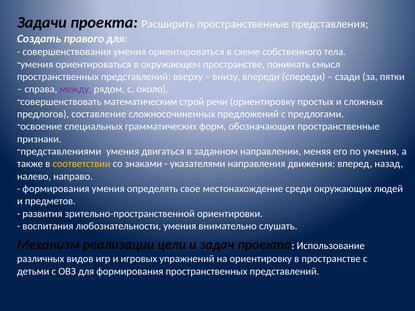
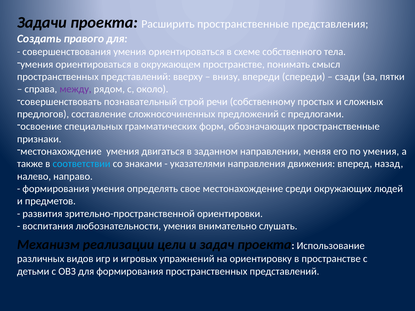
математическим: математическим -> познавательный (140, 102)
речи ориентировку: ориентировку -> собственному (263, 102)
представлениями: представлениями -> местонахождение (61, 152)
соответствии colour: yellow -> light blue (82, 164)
